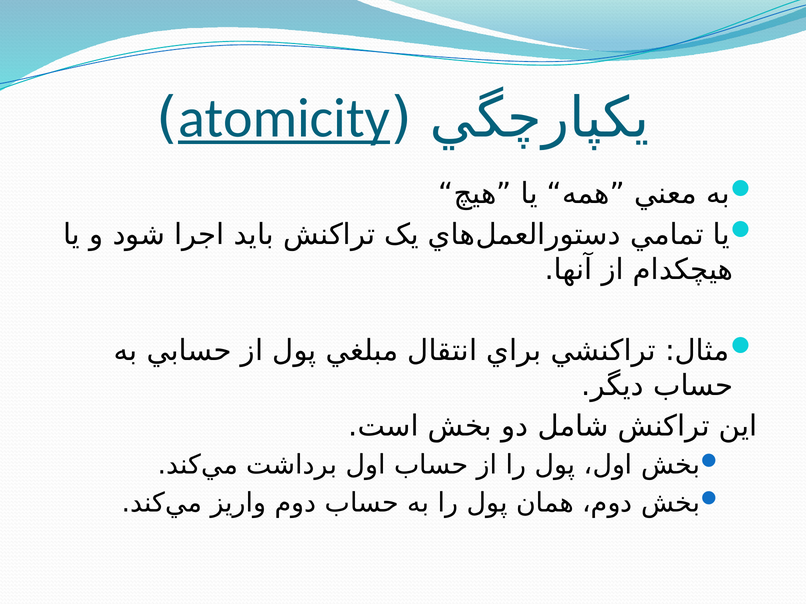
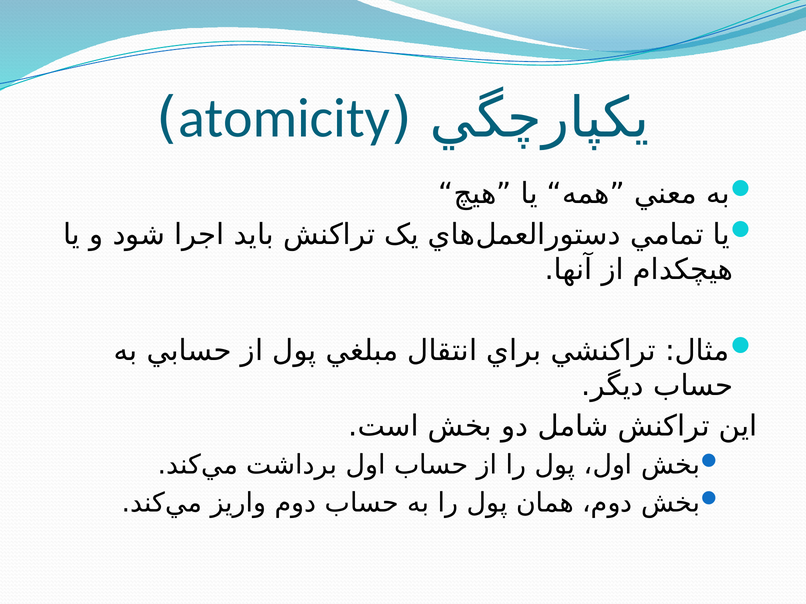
atomicity underline: present -> none (284, 118)
